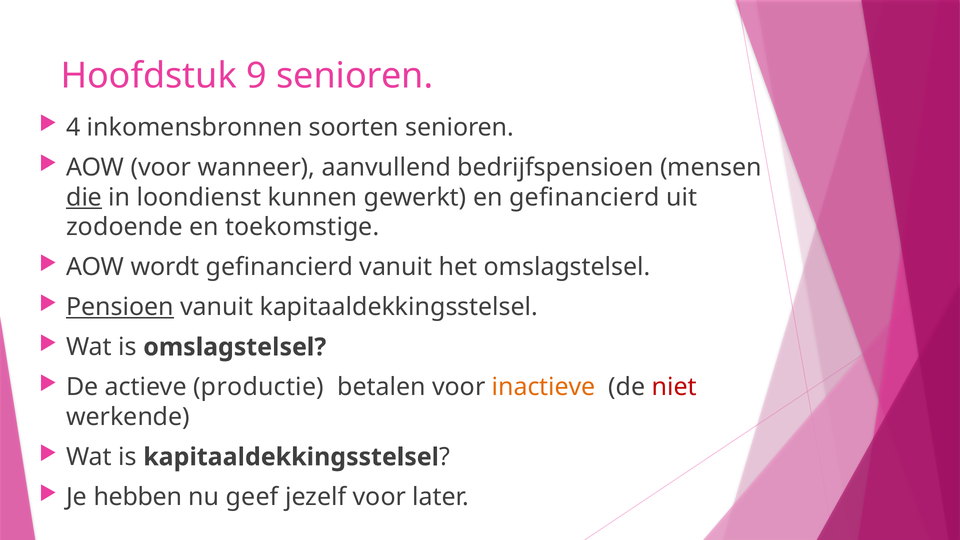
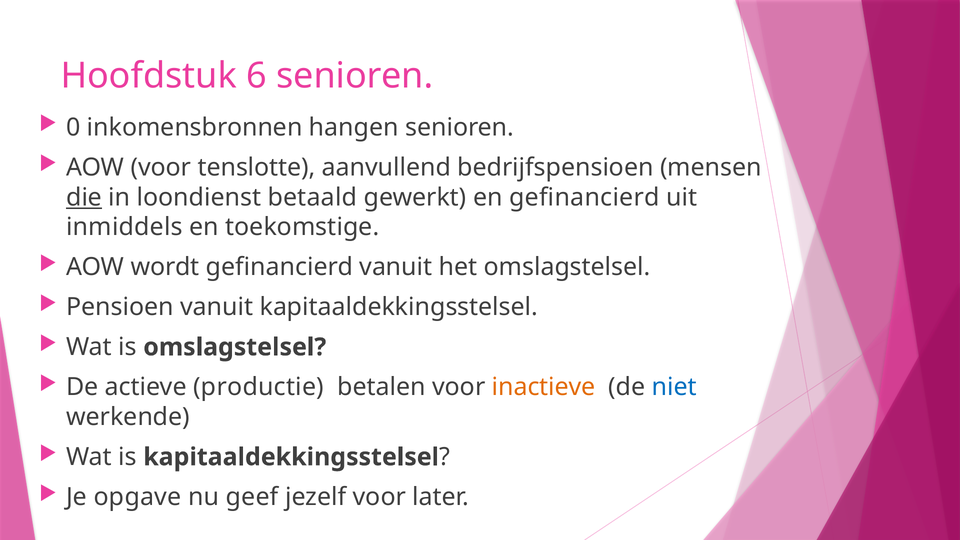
9: 9 -> 6 (256, 76)
4: 4 -> 0 (73, 127)
soorten: soorten -> hangen (354, 127)
wanneer: wanneer -> tenslotte (256, 167)
kunnen: kunnen -> betaald (312, 197)
zodoende: zodoende -> inmiddels (124, 227)
Pensioen underline: present -> none (120, 307)
niet colour: red -> blue (674, 387)
hebben: hebben -> opgave (138, 497)
